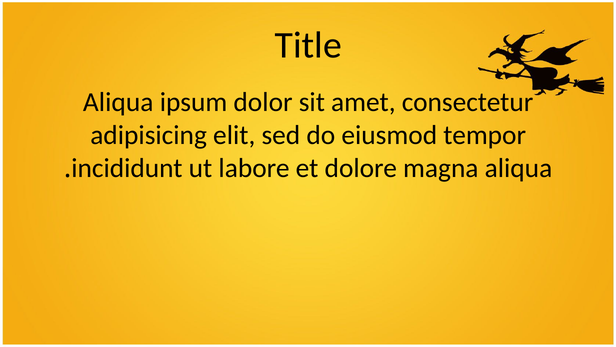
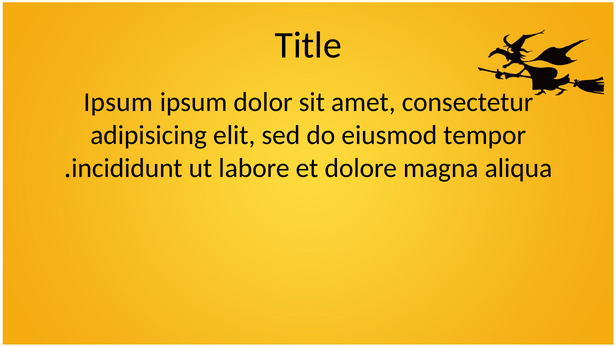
Aliqua: Aliqua -> Ipsum (118, 102)
